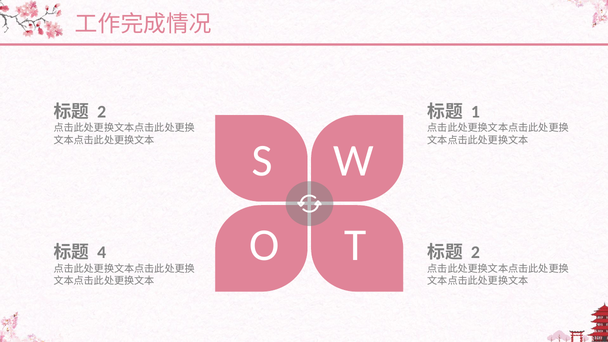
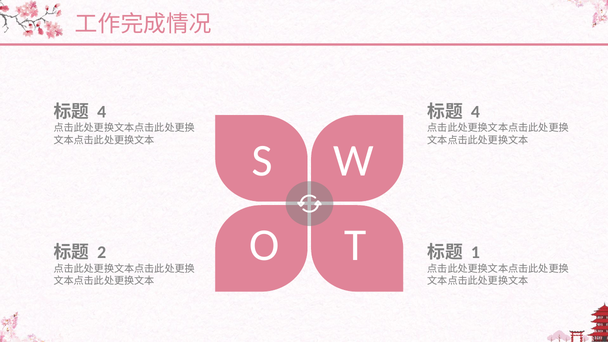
2: 2 -> 4 (102, 112)
1: 1 -> 4 (475, 112)
4: 4 -> 2 (102, 253)
2: 2 -> 1 (475, 253)
